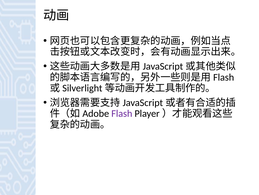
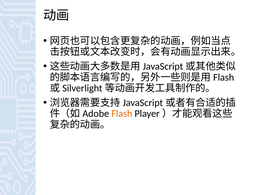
Flash colour: purple -> orange (122, 113)
